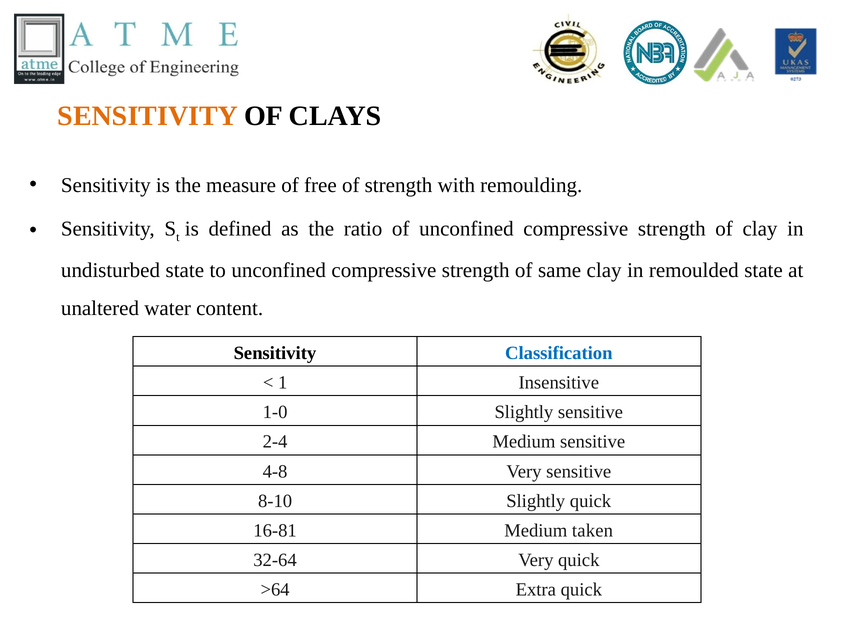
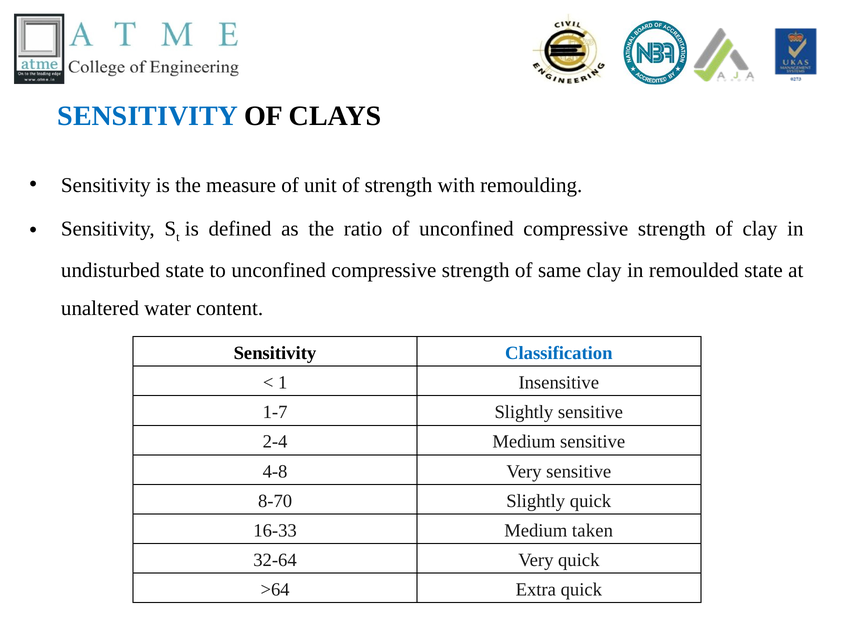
SENSITIVITY colour: orange -> blue (148, 116)
free: free -> unit (320, 185)
1-0: 1-0 -> 1-7 (275, 412)
8-10: 8-10 -> 8-70 (275, 501)
16-81: 16-81 -> 16-33 (275, 530)
